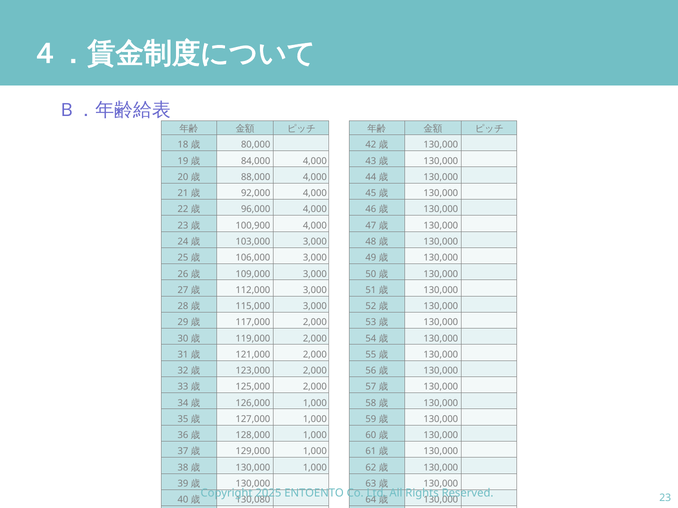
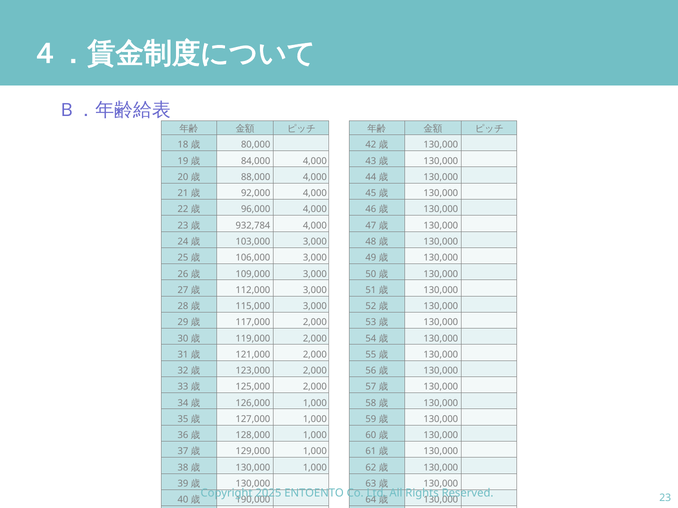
100,900: 100,900 -> 932,784 (253, 226)
130,080: 130,080 -> 190,000 (253, 500)
